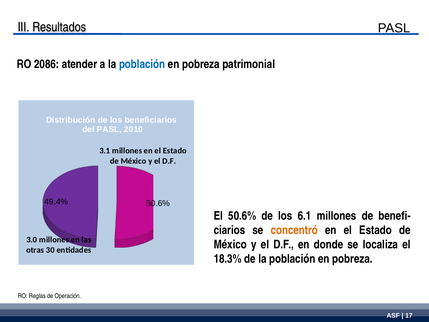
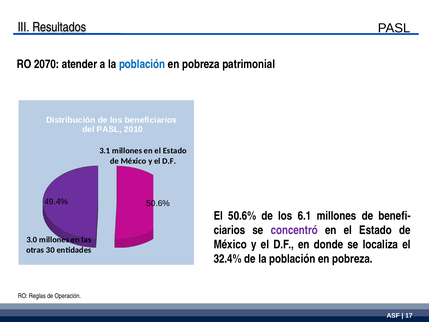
2086: 2086 -> 2070 (47, 64)
concentró colour: orange -> purple (294, 230)
18.3%: 18.3% -> 32.4% (228, 259)
